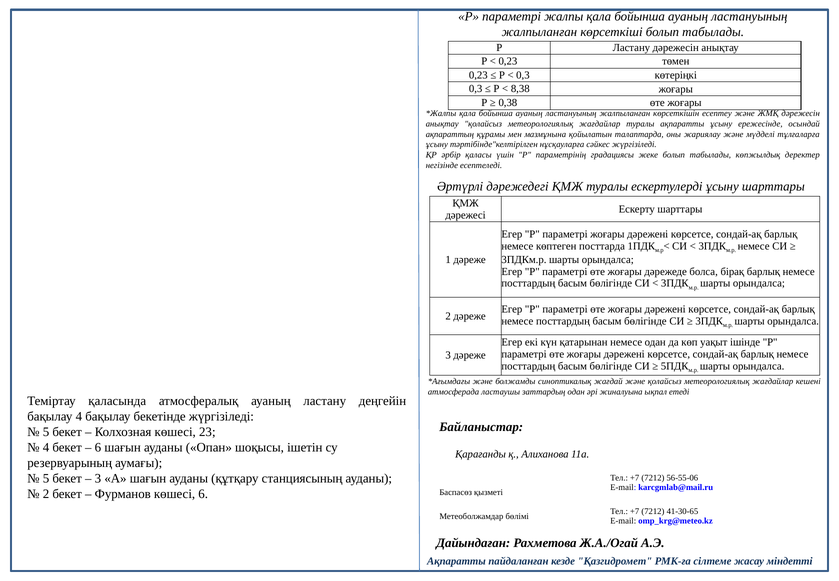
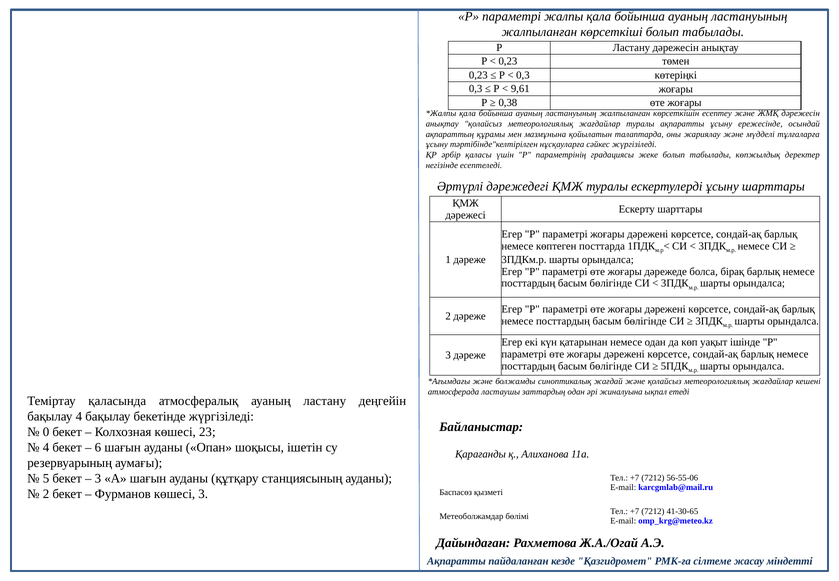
8,38: 8,38 -> 9,61 (520, 89)
5: 5 -> 0 (46, 432)
көшесі 6: 6 -> 3 (203, 494)
